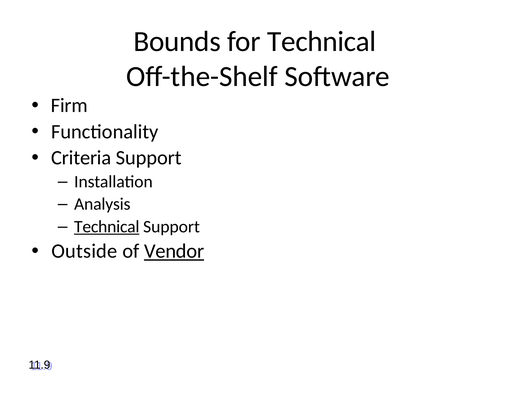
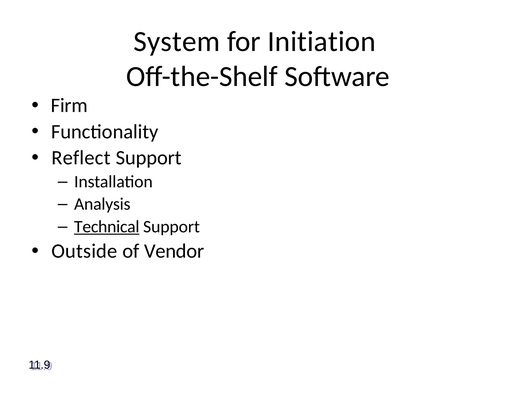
Bounds: Bounds -> System (177, 41)
for Technical: Technical -> Initiation (322, 41)
Criteria: Criteria -> Reflect (81, 158)
Vendor underline: present -> none (174, 251)
